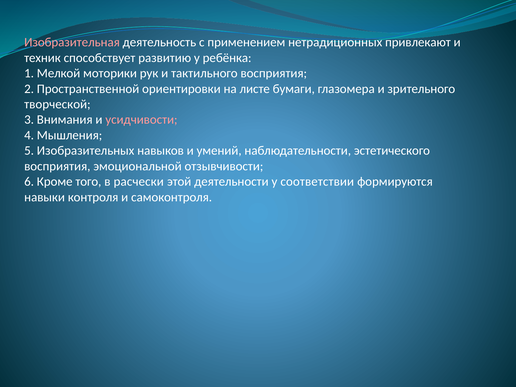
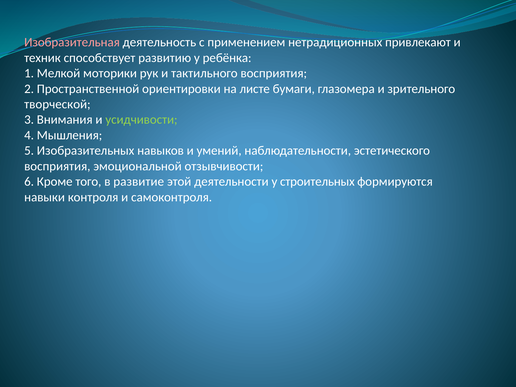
усидчивости colour: pink -> light green (141, 120)
расчески: расчески -> развитие (139, 182)
соответствии: соответствии -> строительных (317, 182)
